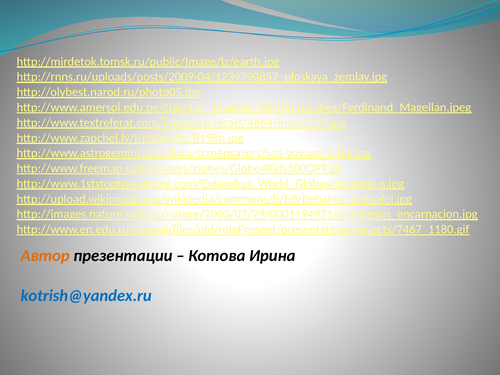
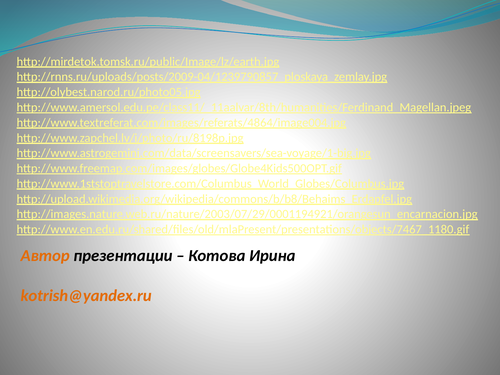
kotrish@yandex.ru colour: blue -> orange (86, 296)
